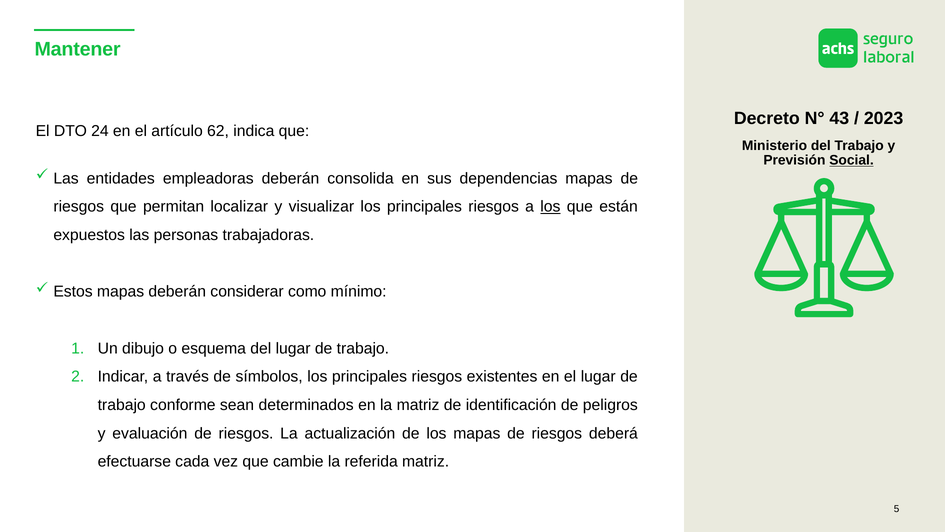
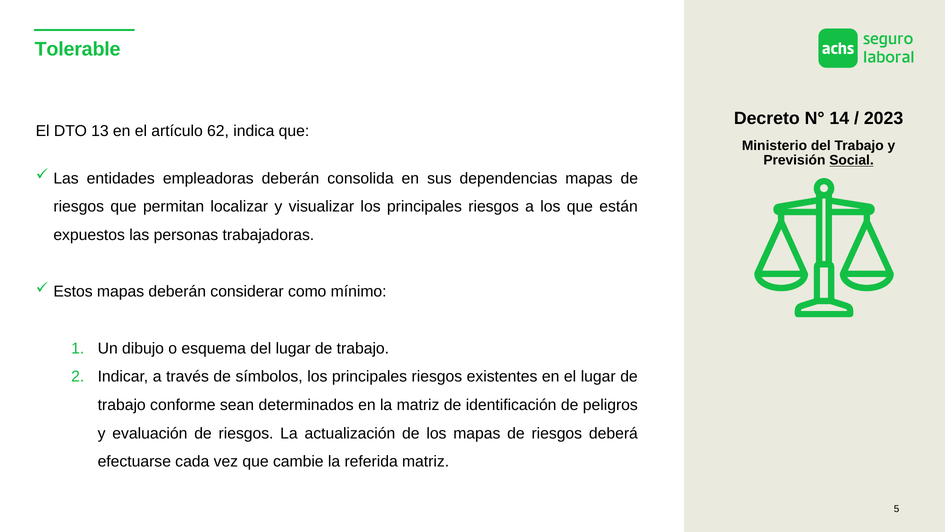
Mantener: Mantener -> Tolerable (78, 49)
43: 43 -> 14 (839, 118)
24: 24 -> 13 (100, 131)
los underline: present -> none (550, 207)
